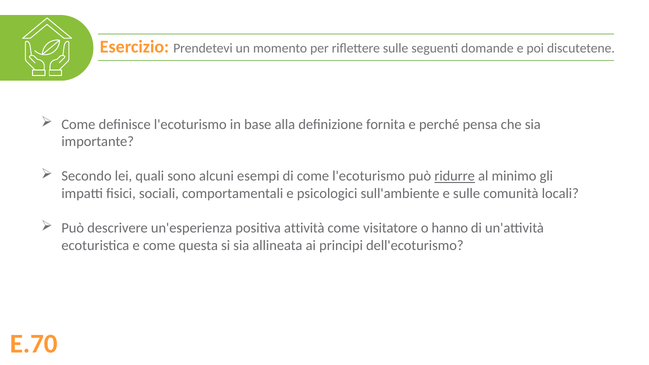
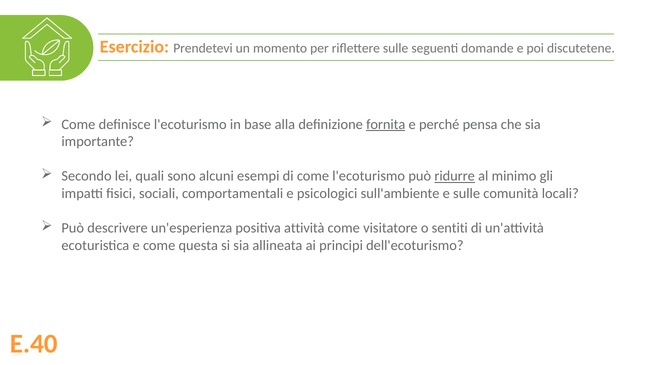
fornita underline: none -> present (386, 124)
hanno: hanno -> sentiti (450, 228)
E.70: E.70 -> E.40 (34, 344)
